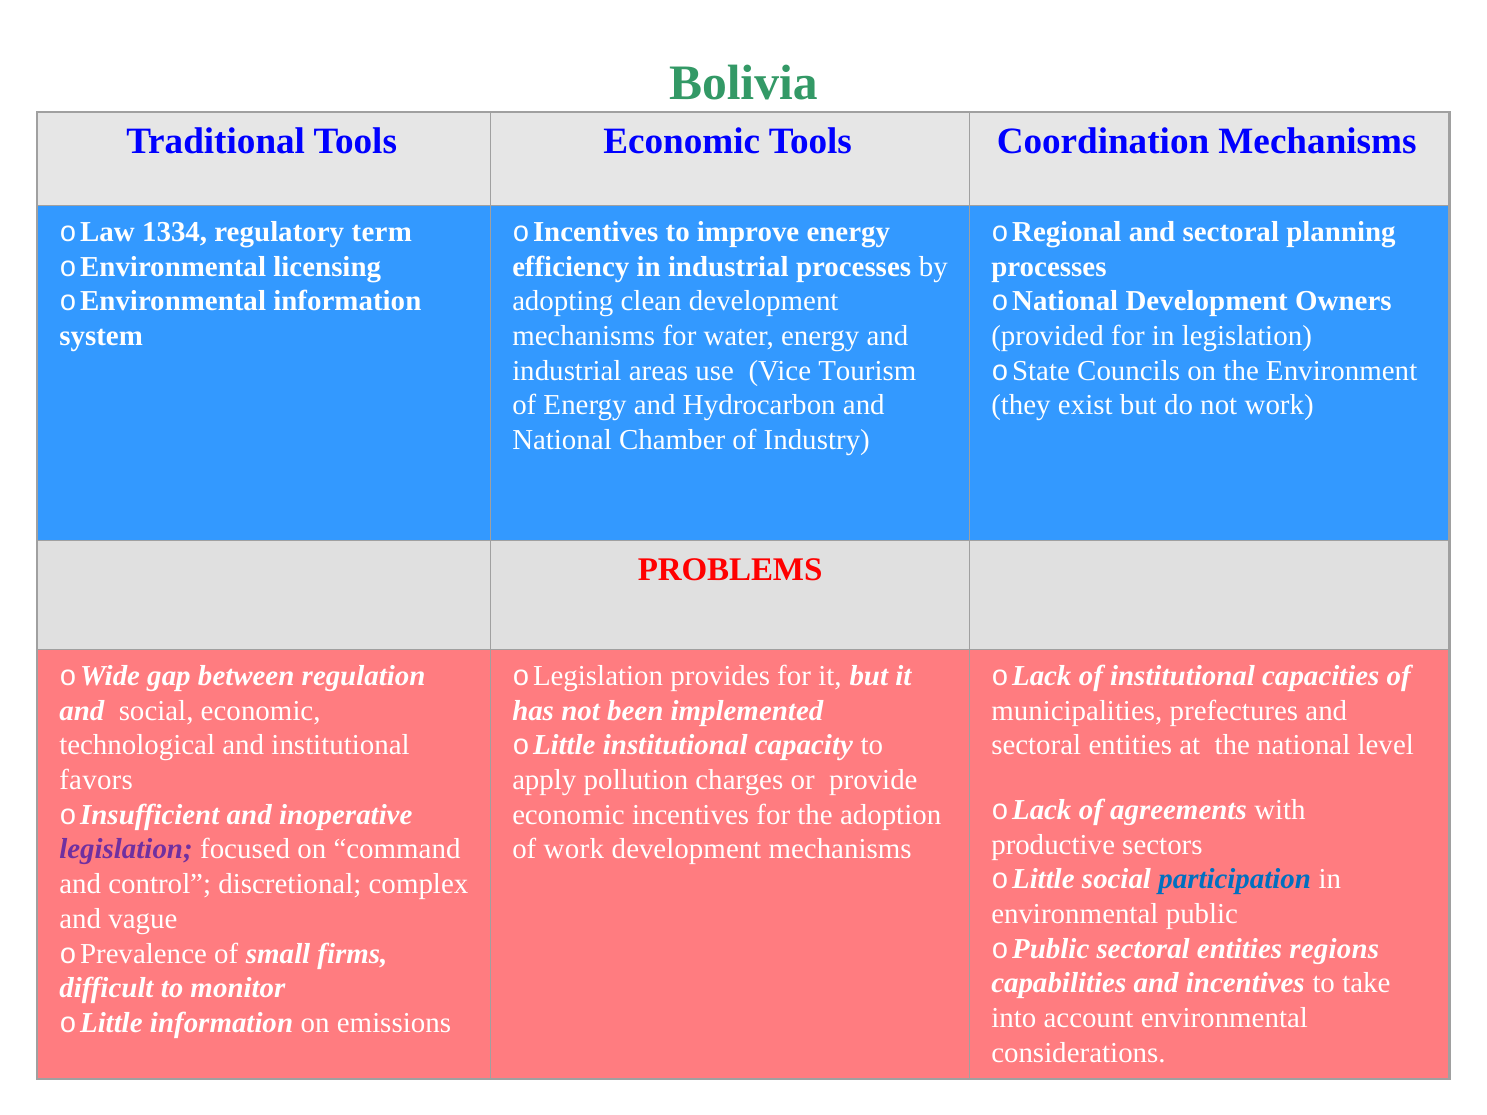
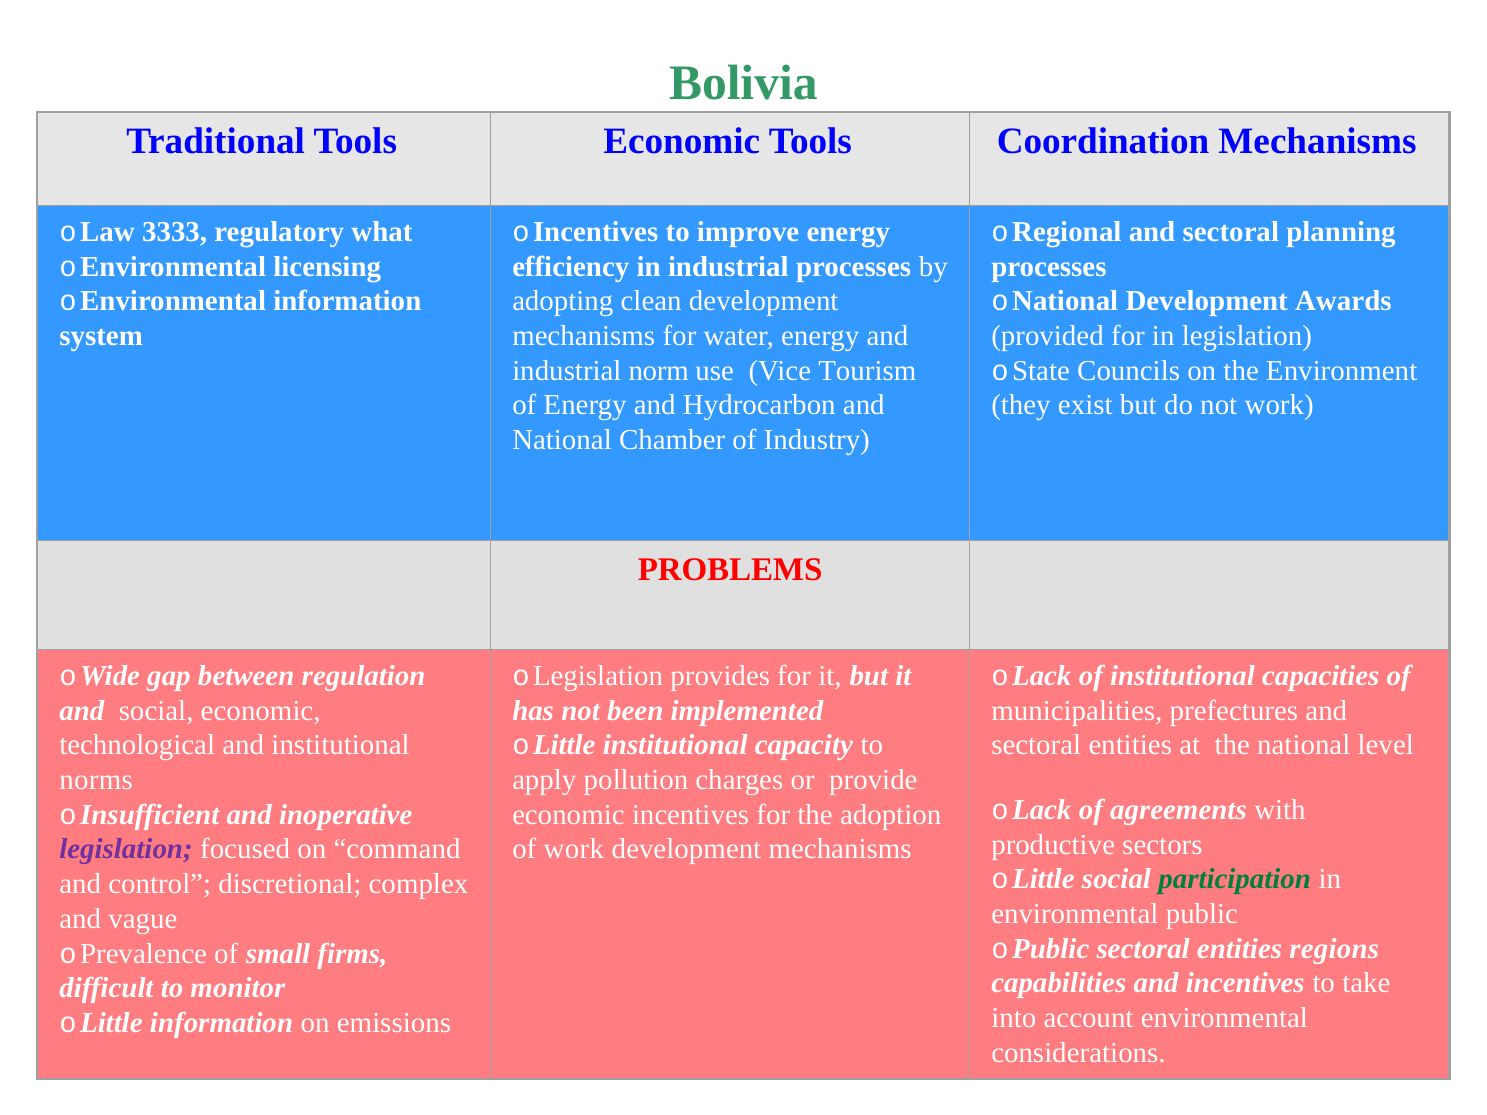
1334: 1334 -> 3333 (175, 232)
term: term -> what (382, 232)
Owners: Owners -> Awards (1343, 301)
areas: areas -> norm (659, 371)
favors: favors -> norms (96, 780)
participation colour: blue -> green (1235, 879)
